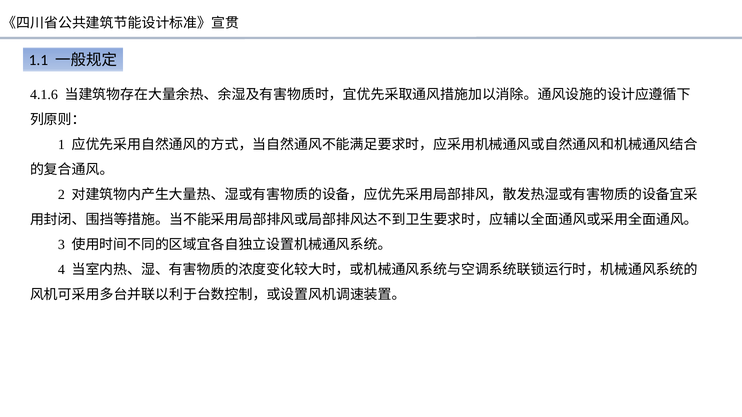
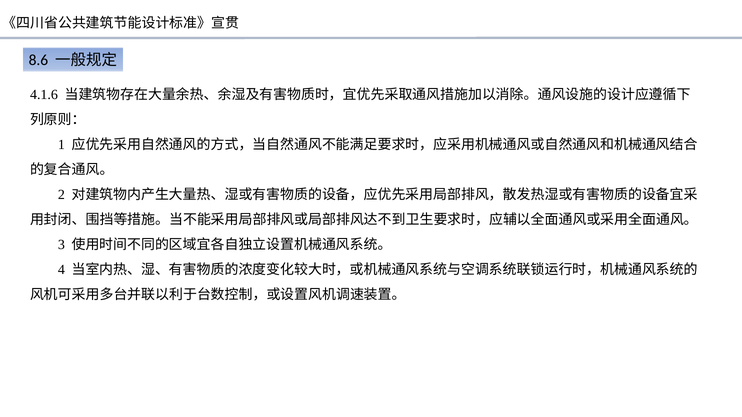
1.1: 1.1 -> 8.6 (38, 60)
